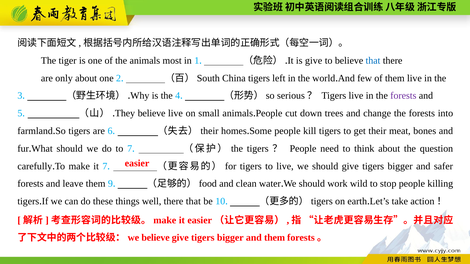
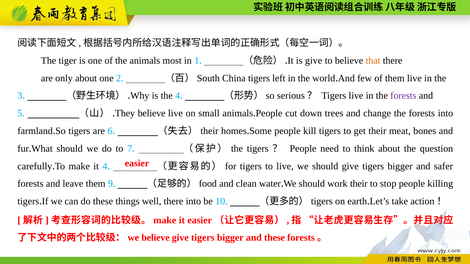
that colour: blue -> orange (373, 61)
it 7: 7 -> 4 (105, 166)
work wild: wild -> their (359, 184)
there that: that -> into (193, 202)
and them: them -> these (275, 238)
